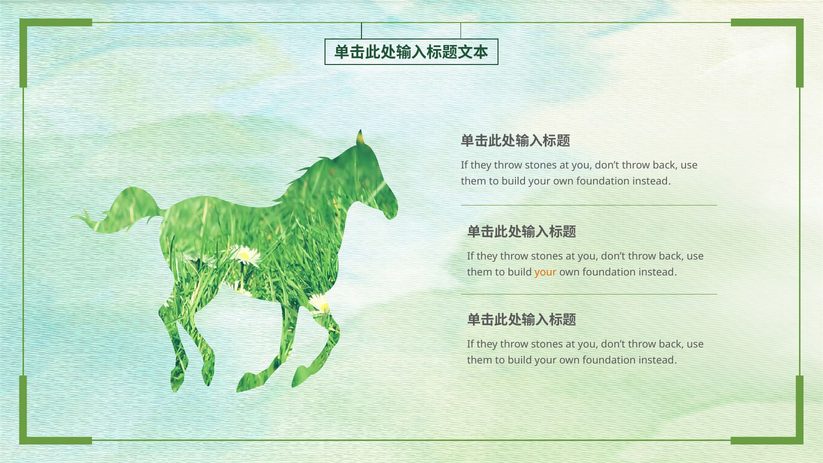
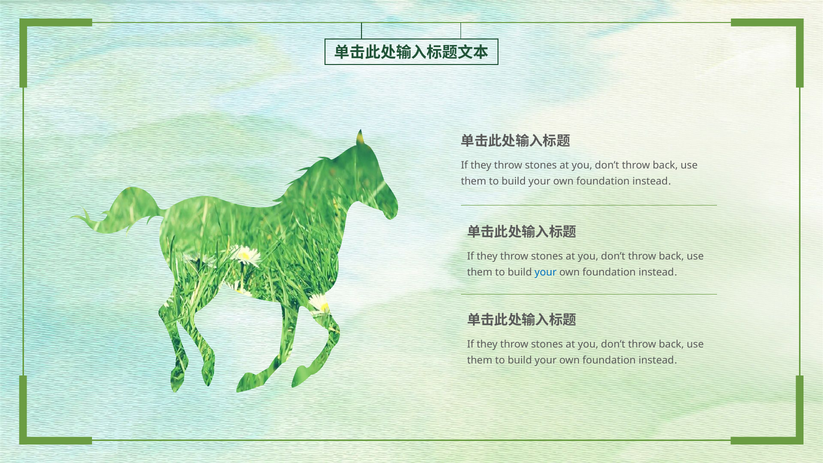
your colour: orange -> blue (546, 272)
